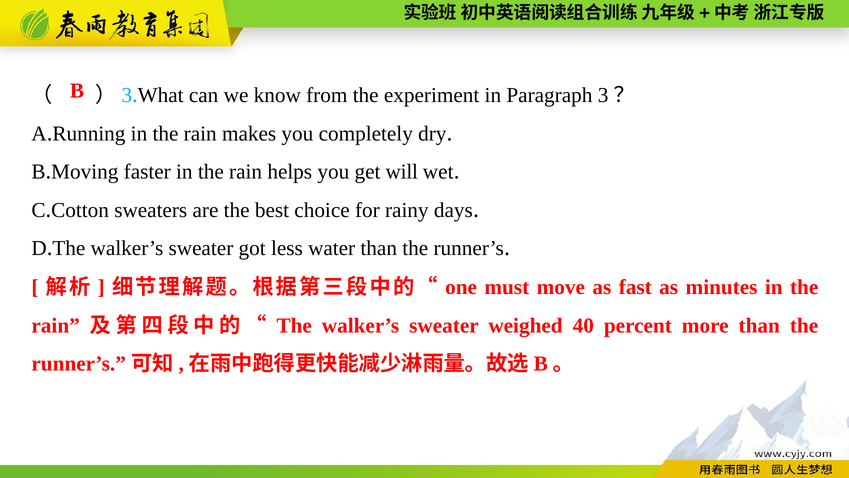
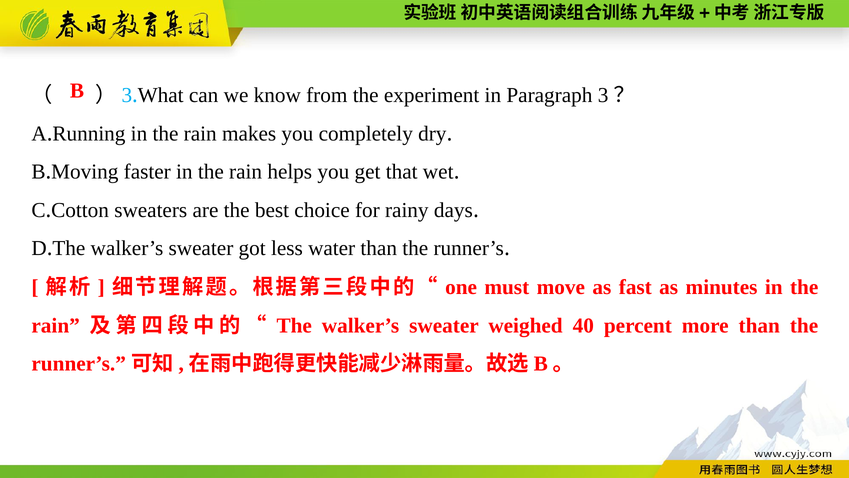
will: will -> that (402, 172)
